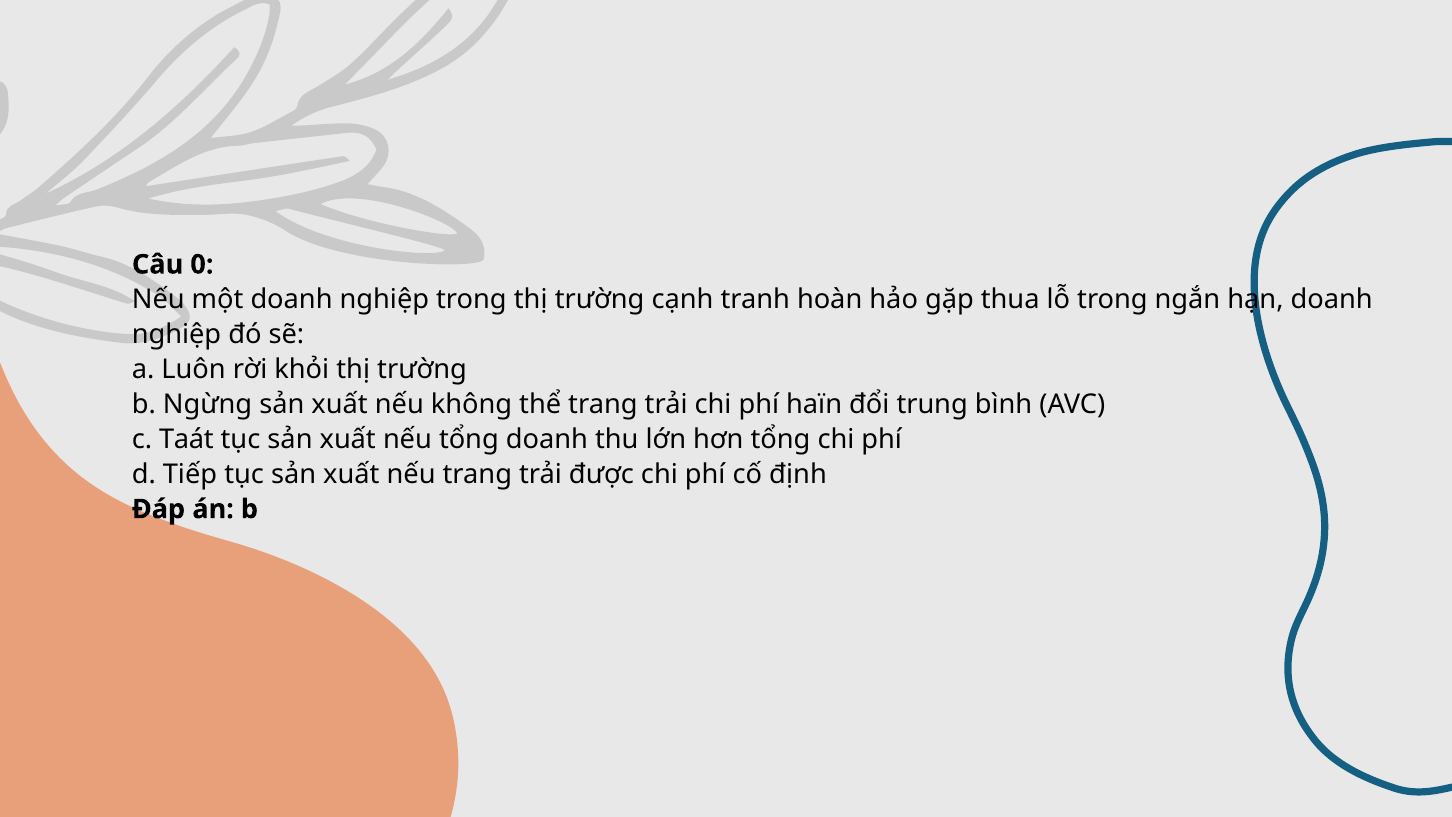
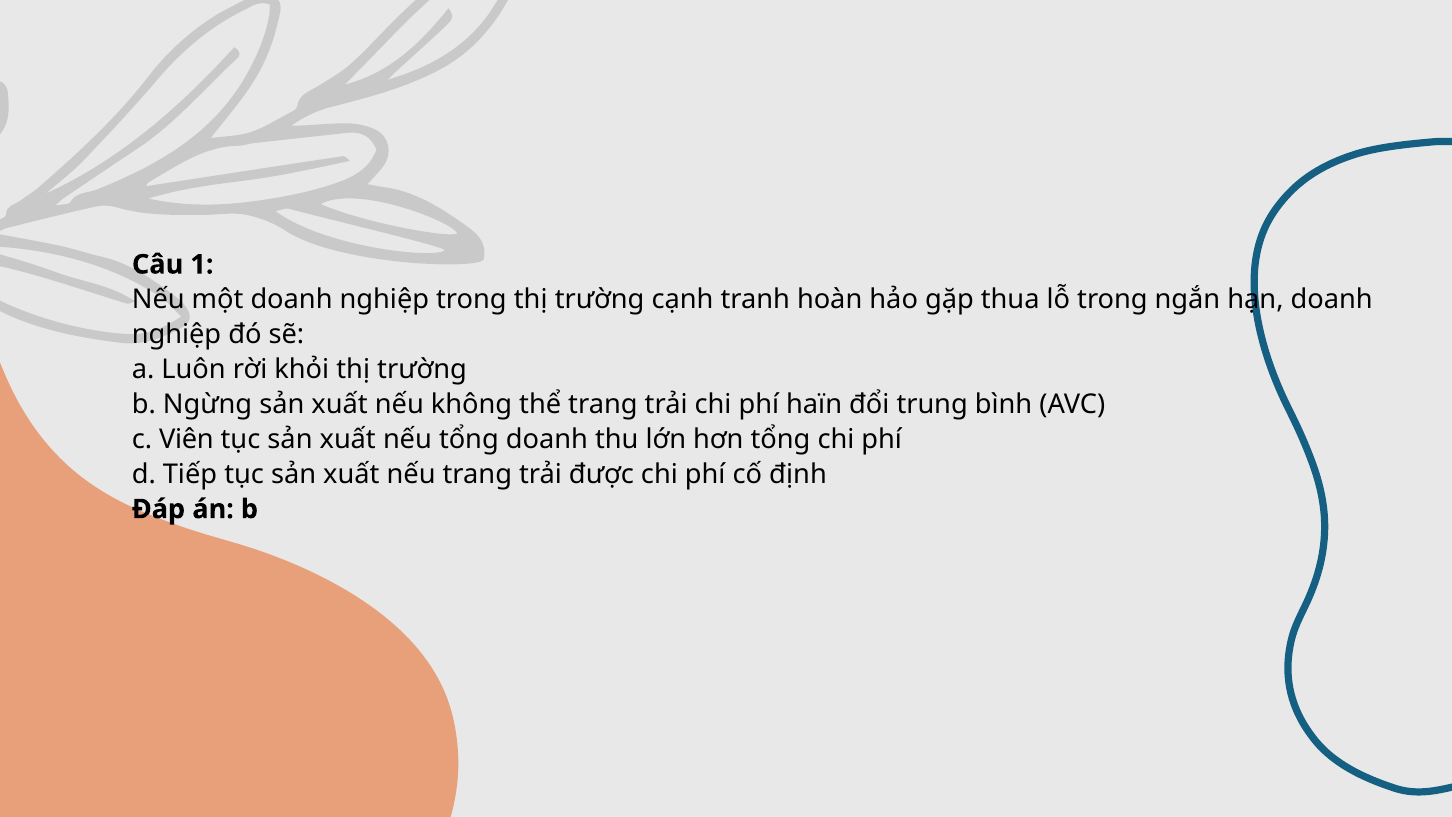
0: 0 -> 1 (202, 264)
Taát: Taát -> Viên (186, 439)
